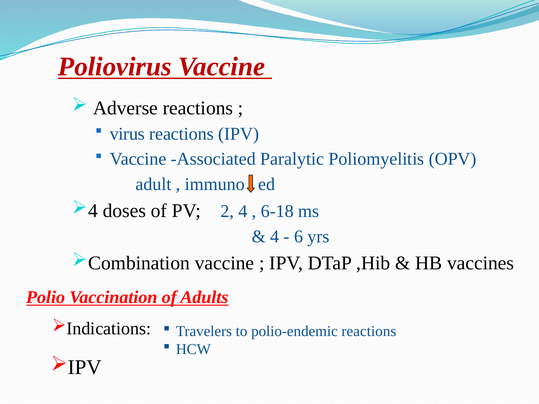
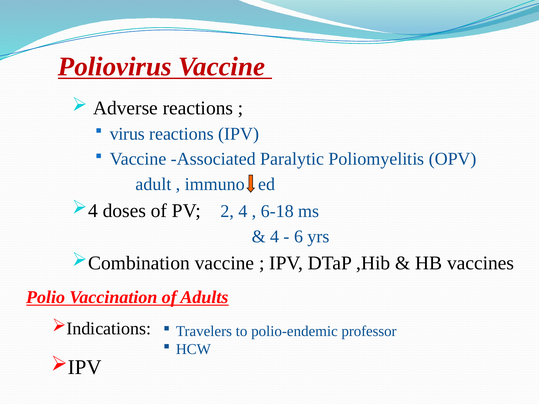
polio-endemic reactions: reactions -> professor (369, 332)
